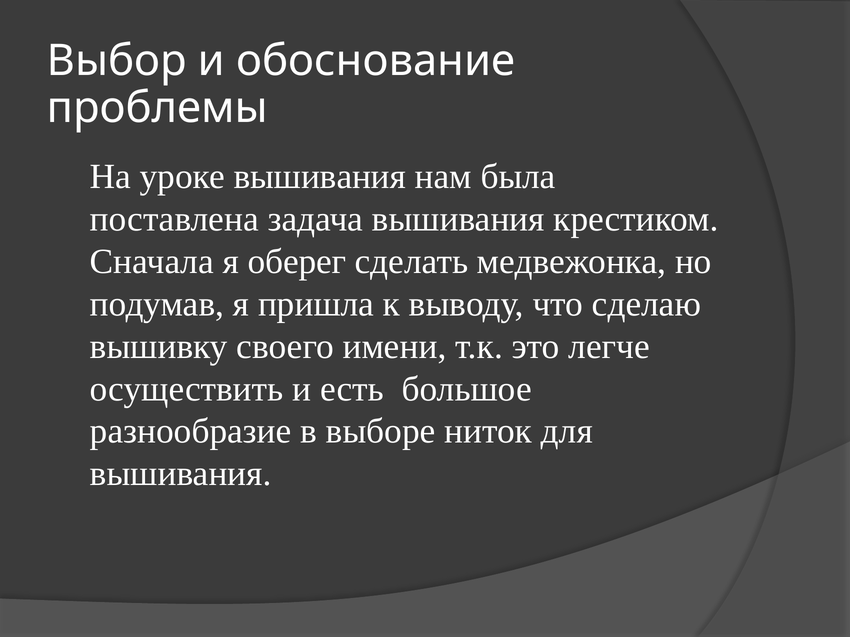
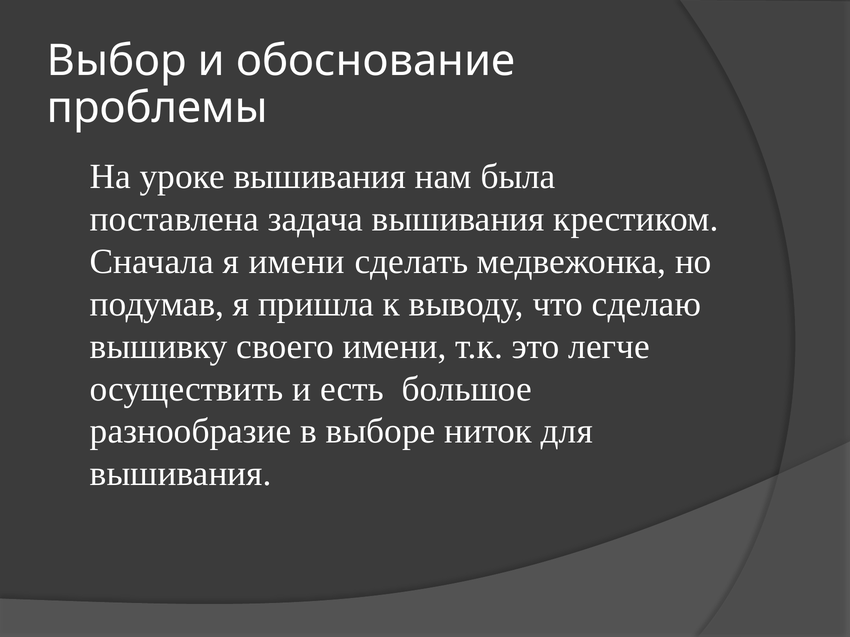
я оберег: оберег -> имени (297, 262)
